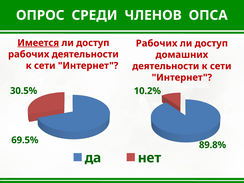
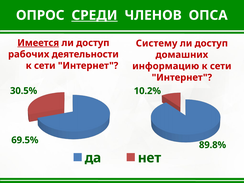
СРЕДИ underline: none -> present (95, 15)
Рабочих: Рабочих -> Систему (157, 43)
деятельности: деятельности -> информацию (166, 66)
